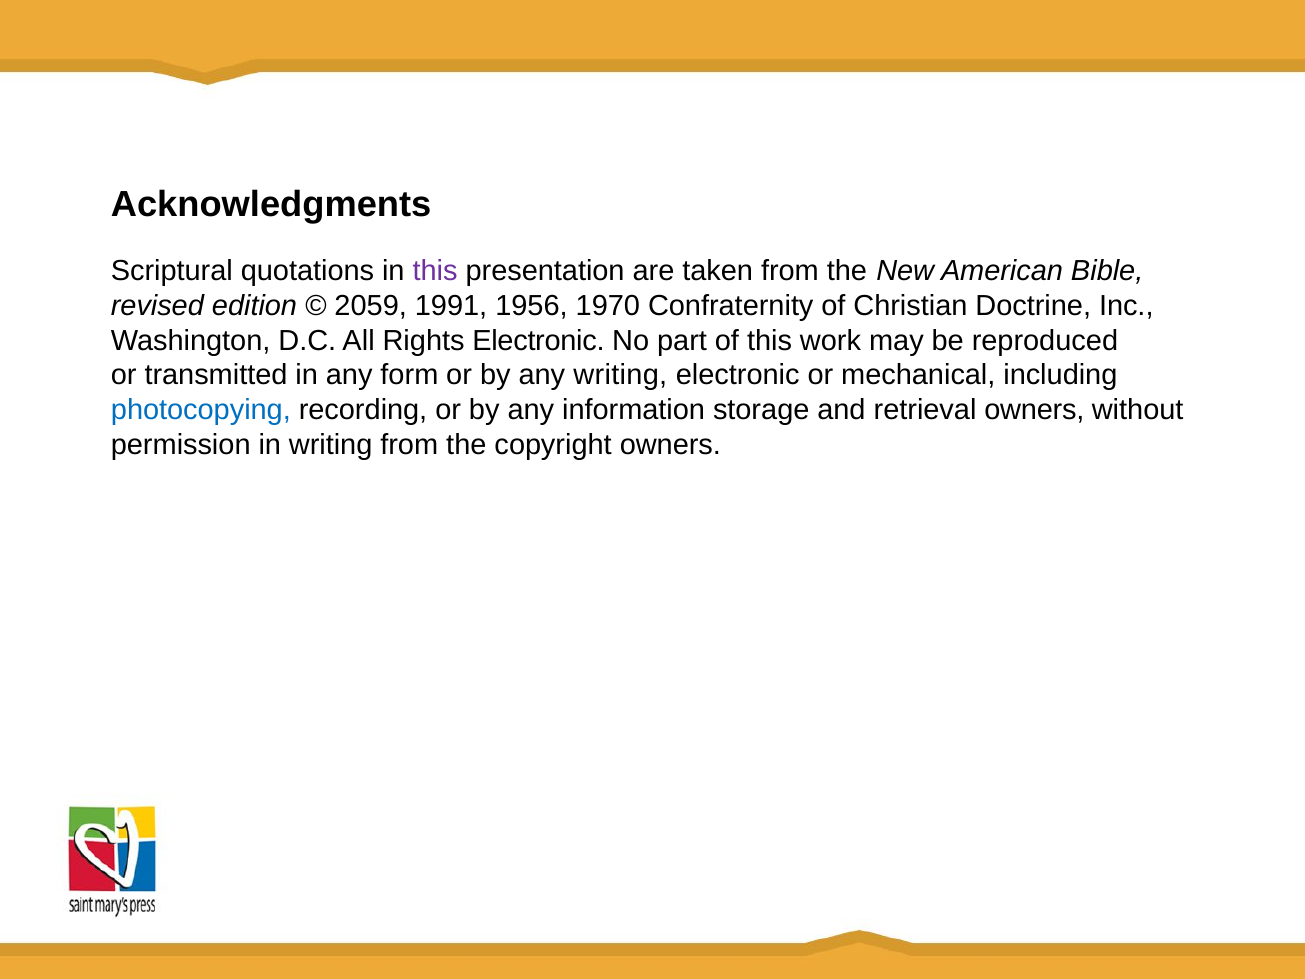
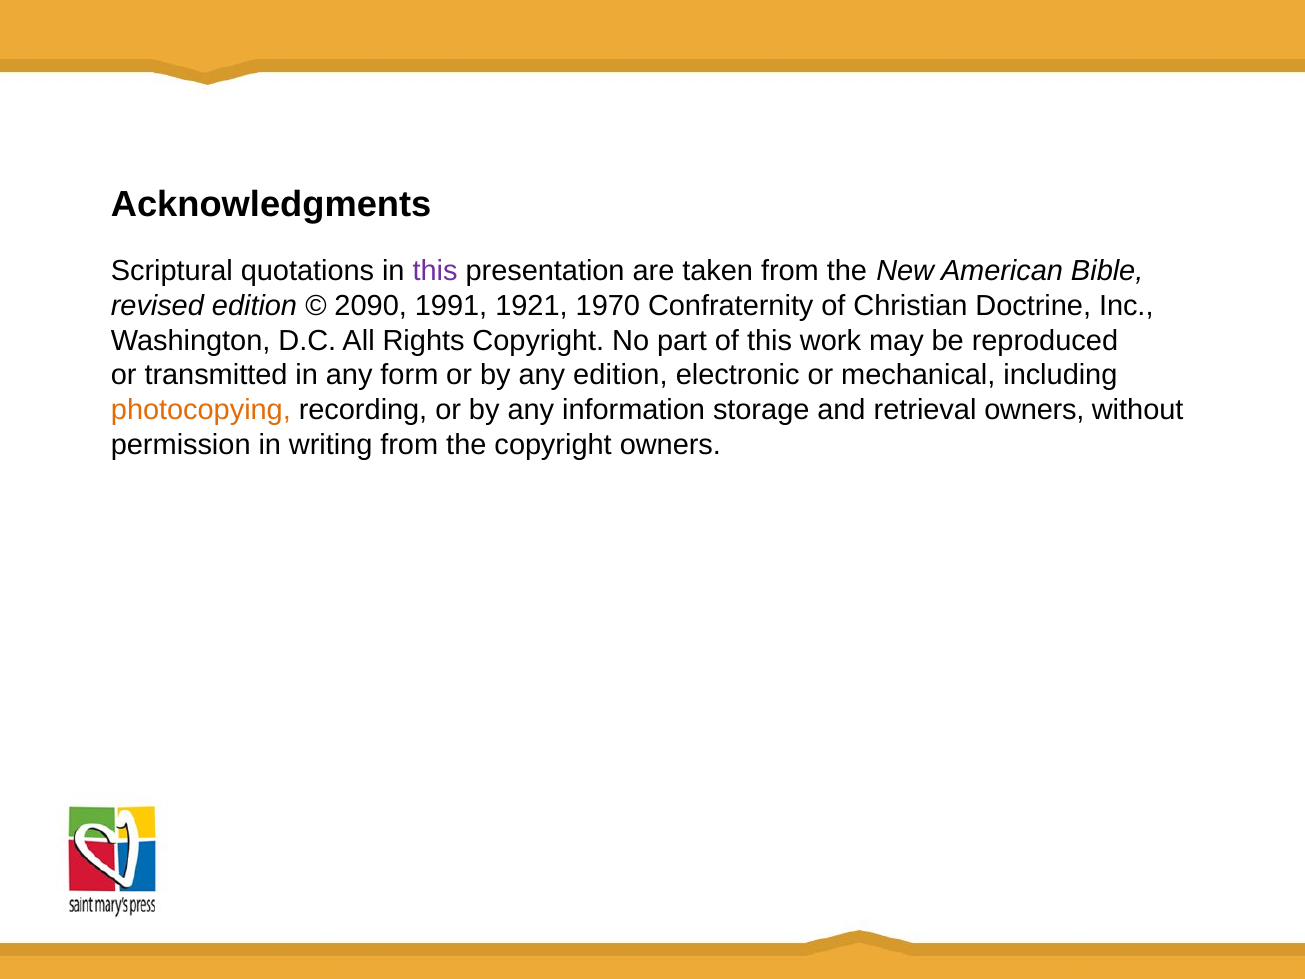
2059: 2059 -> 2090 (371, 306)
1956: 1956 -> 1921 (531, 306)
Rights Electronic: Electronic -> Copyright (538, 340)
any writing: writing -> edition (620, 375)
photocopying colour: blue -> orange (201, 410)
